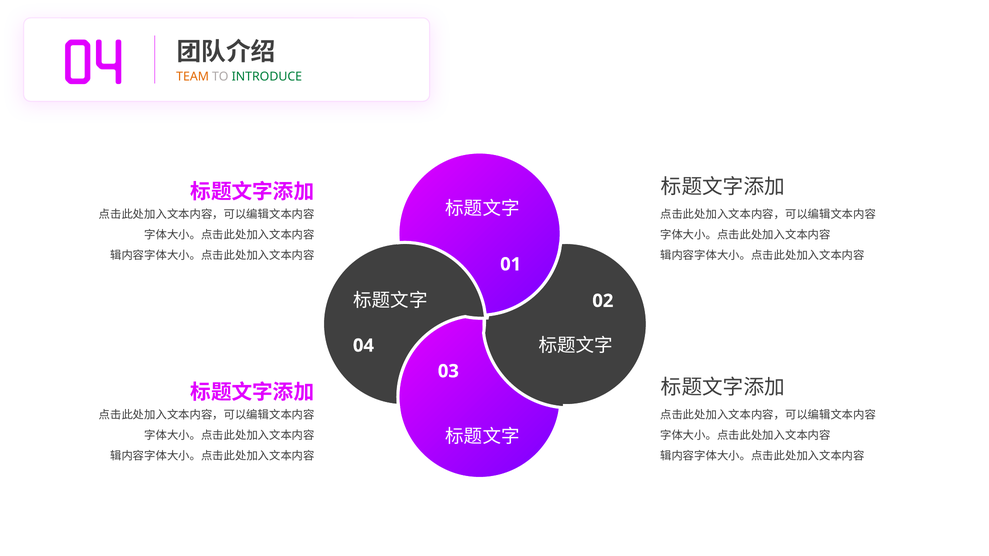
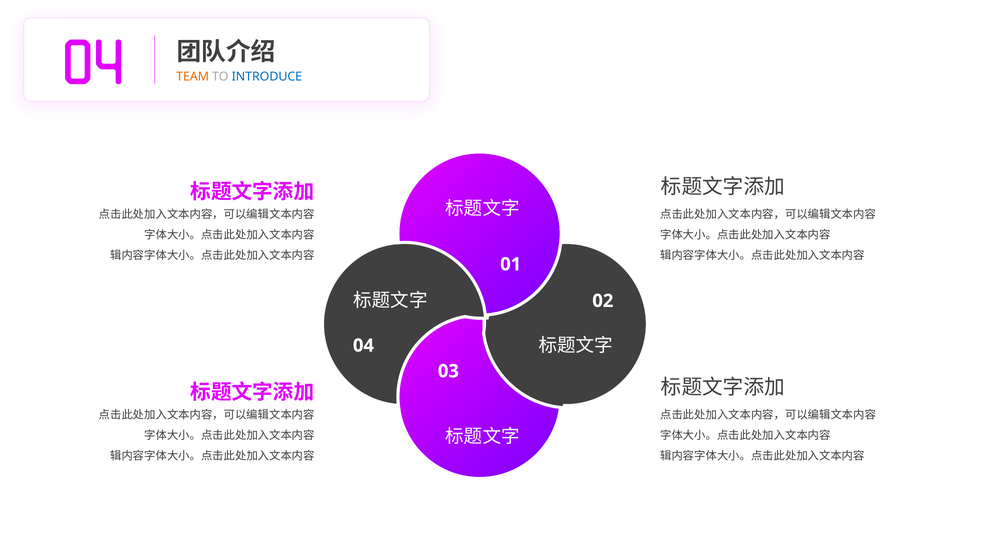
INTRODUCE colour: green -> blue (267, 77)
